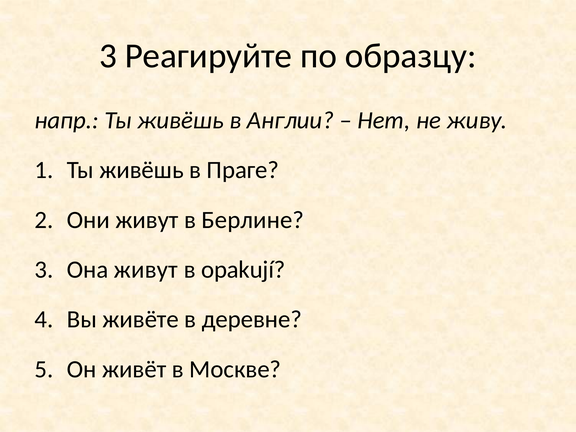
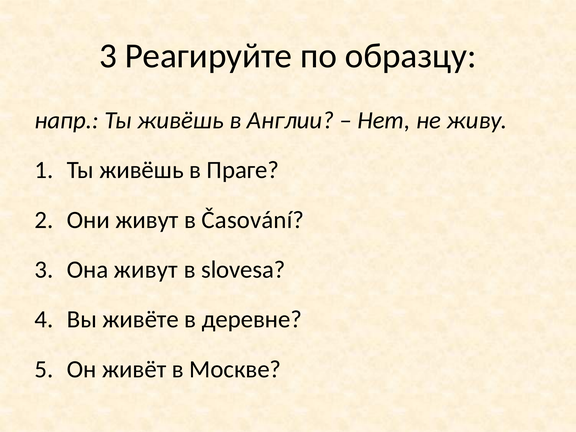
Берлине: Берлине -> Časování (253, 220)
opakují: opakují -> slovesa (243, 270)
